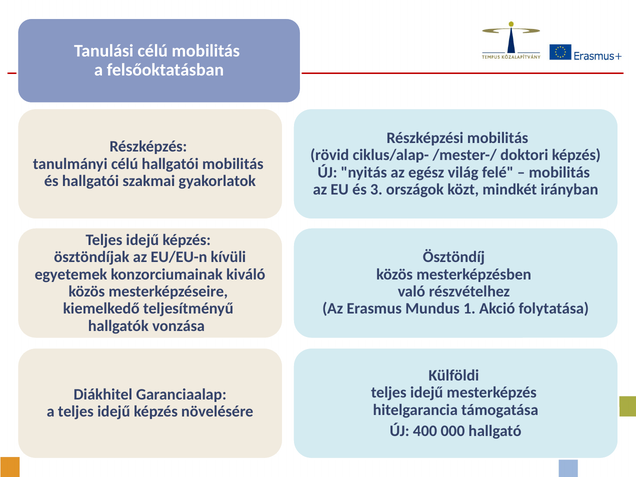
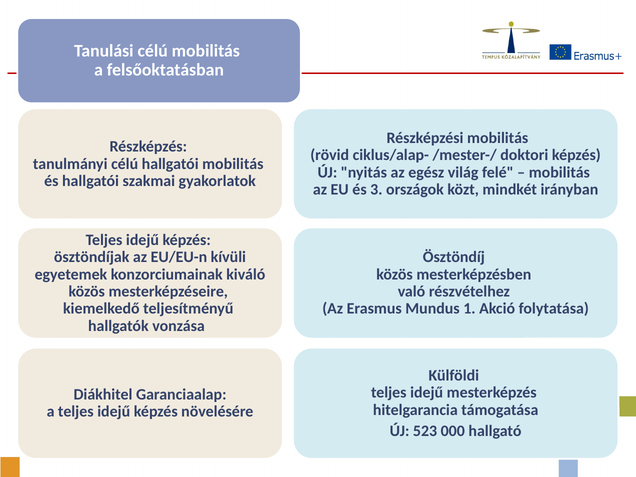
400: 400 -> 523 (425, 431)
